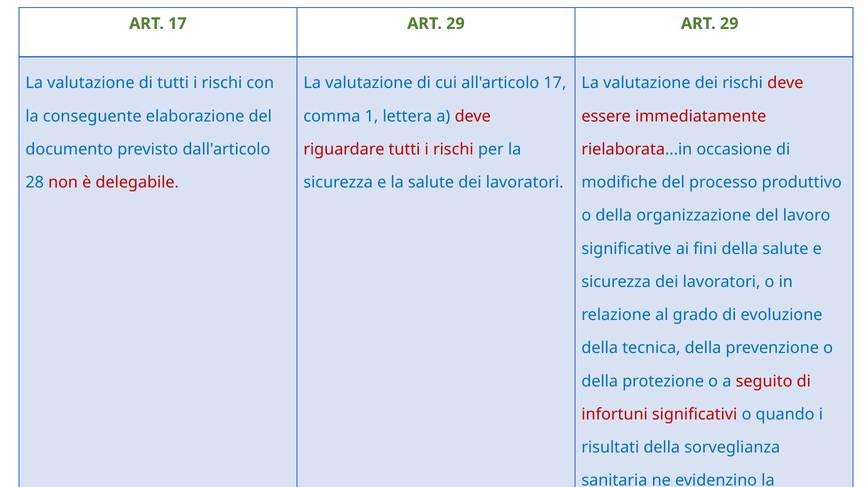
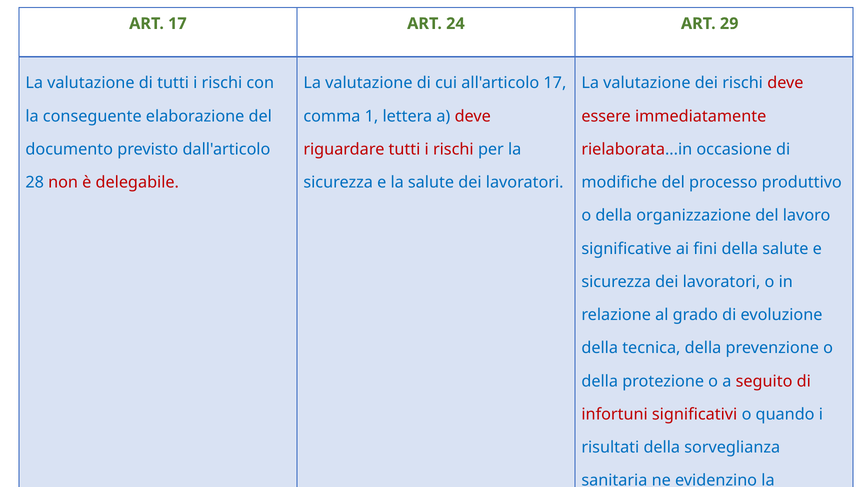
17 ART 29: 29 -> 24 (455, 24)
